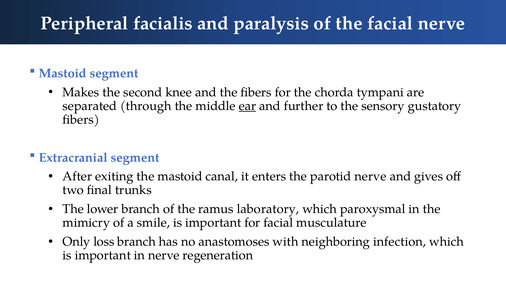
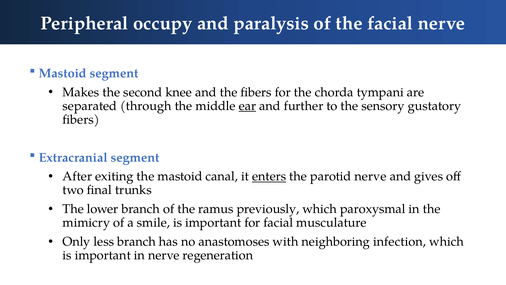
facialis: facialis -> occupy (163, 23)
enters underline: none -> present (269, 176)
laboratory: laboratory -> previously (268, 209)
loss: loss -> less (104, 241)
